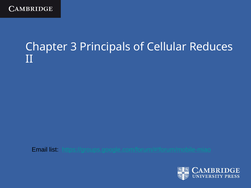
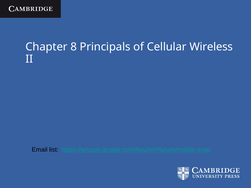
3: 3 -> 8 (74, 47)
Reduces: Reduces -> Wireless (211, 47)
